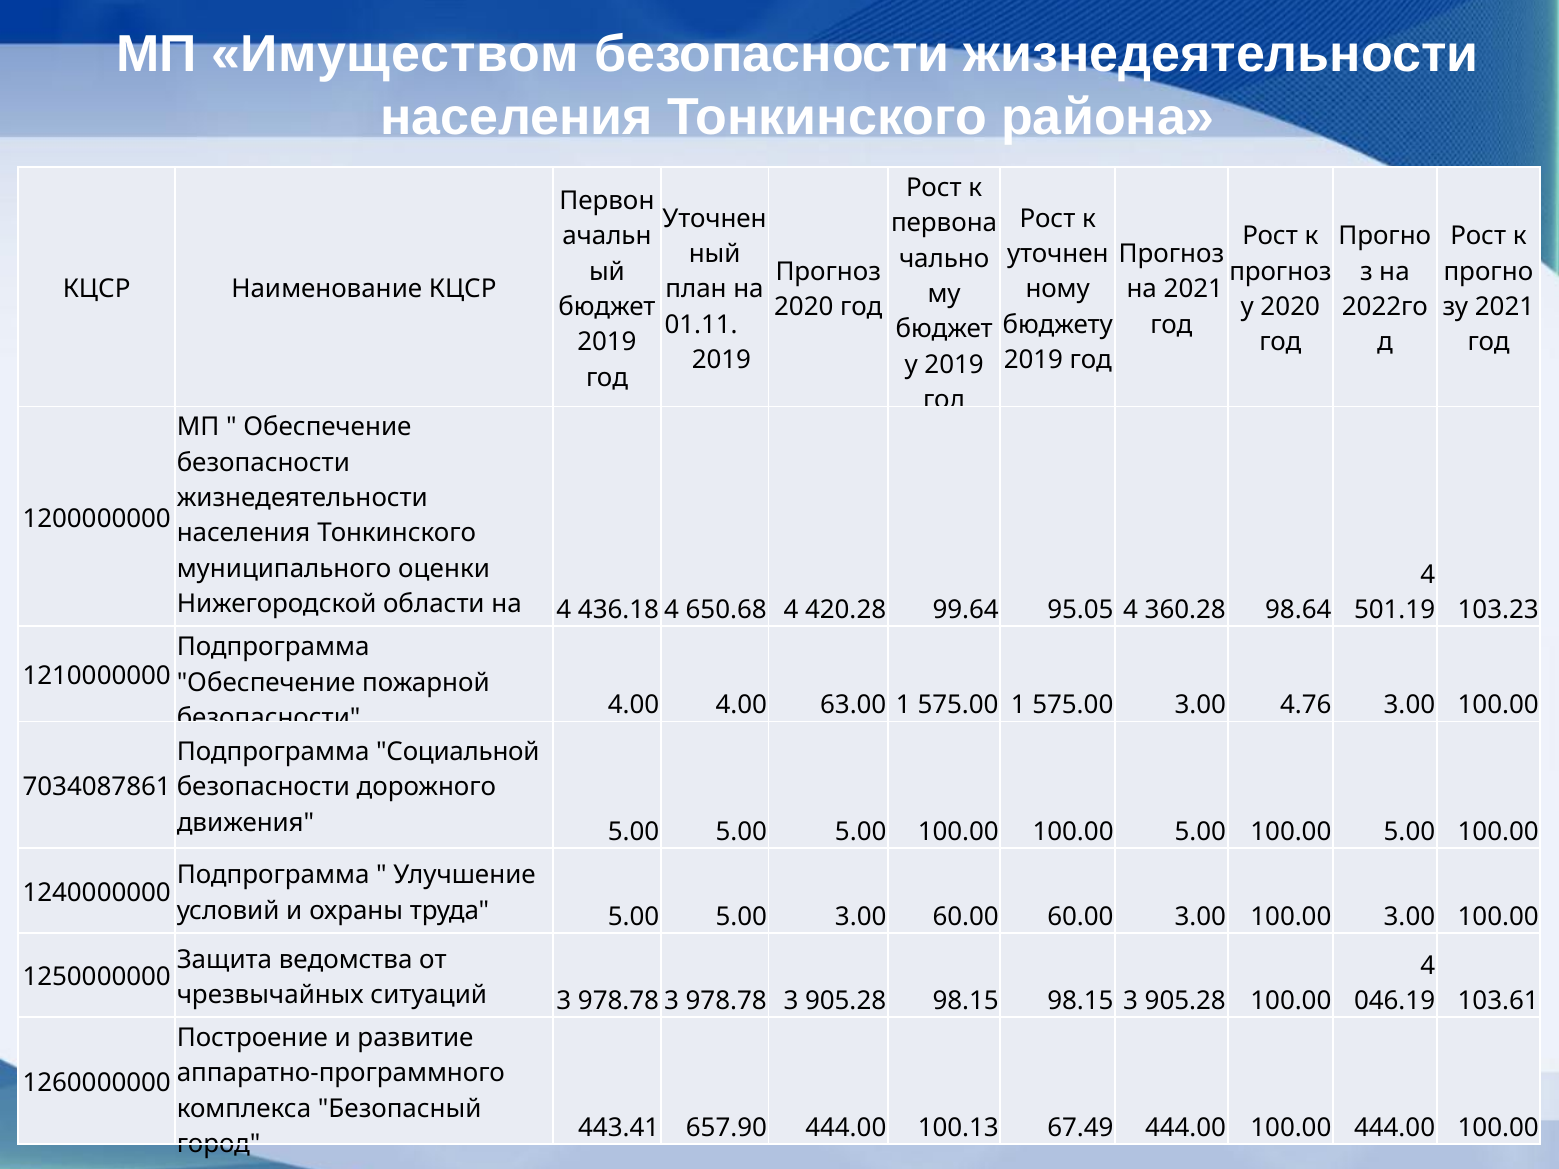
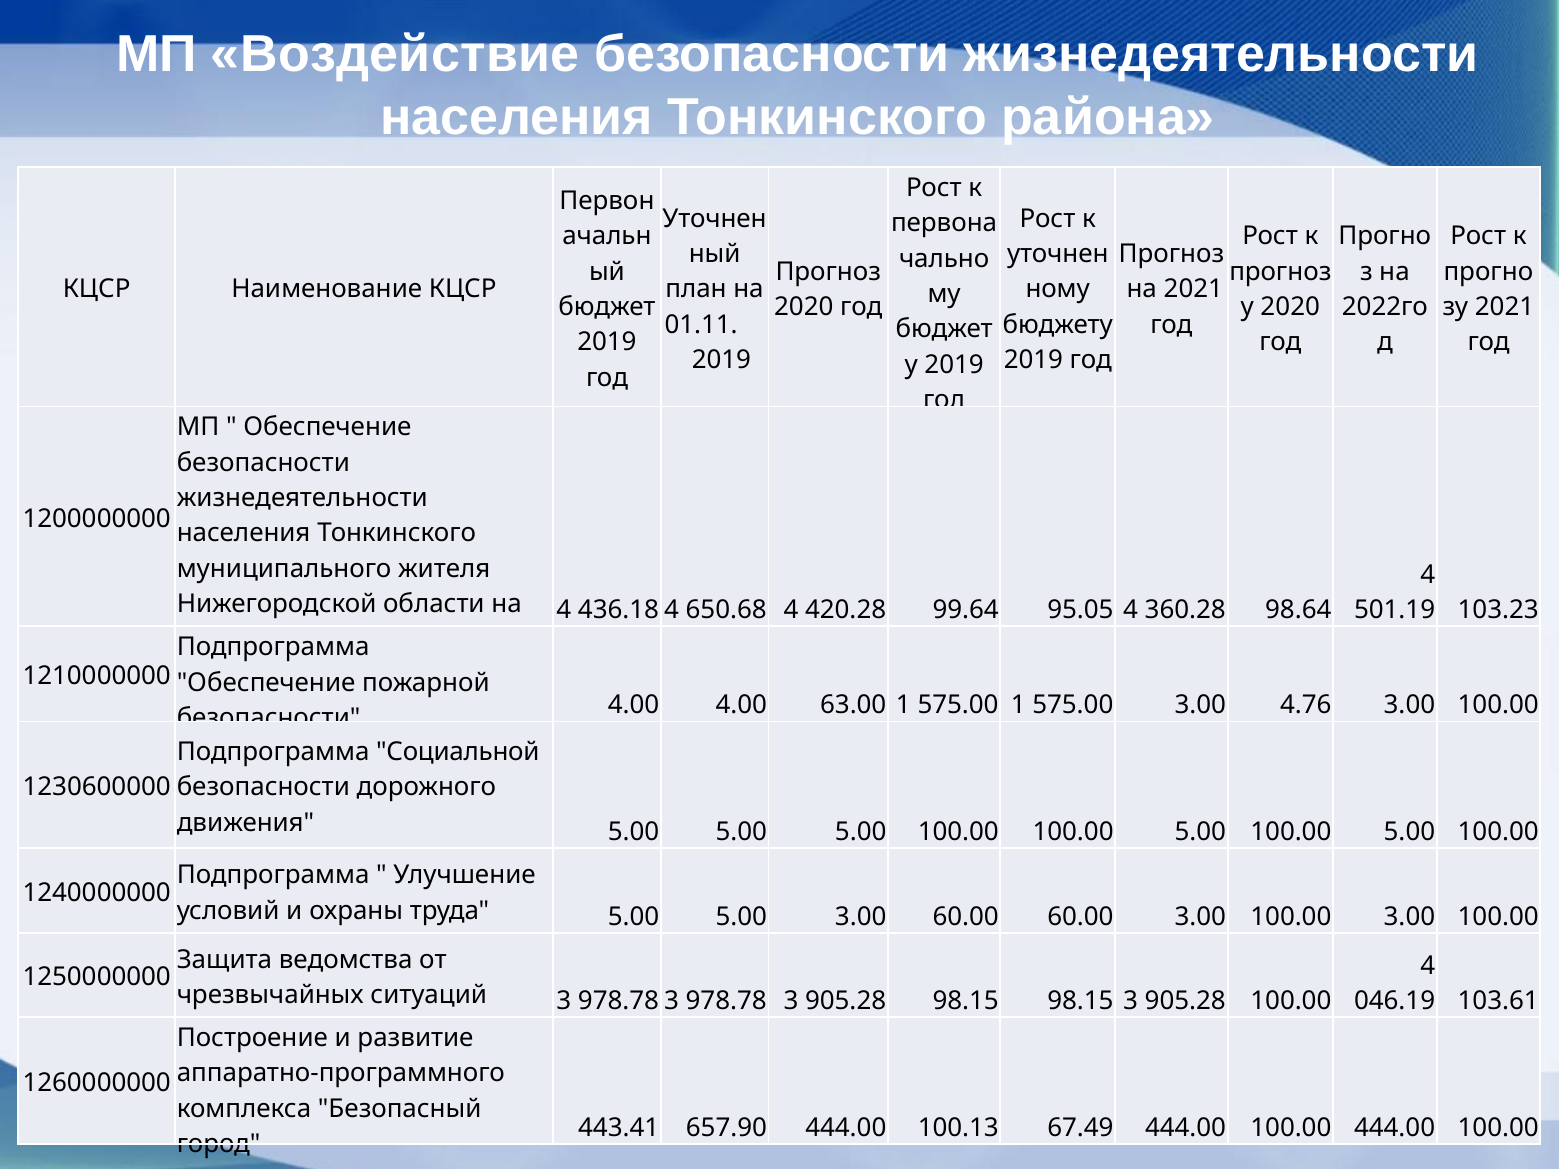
Имуществом: Имуществом -> Воздействие (395, 55)
оценки: оценки -> жителя (444, 569)
7034087861: 7034087861 -> 1230600000 (97, 787)
